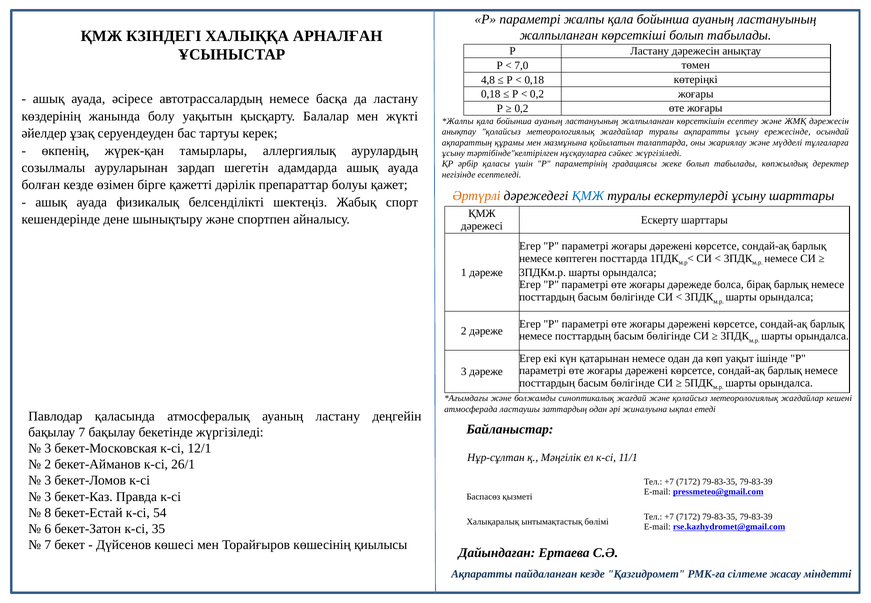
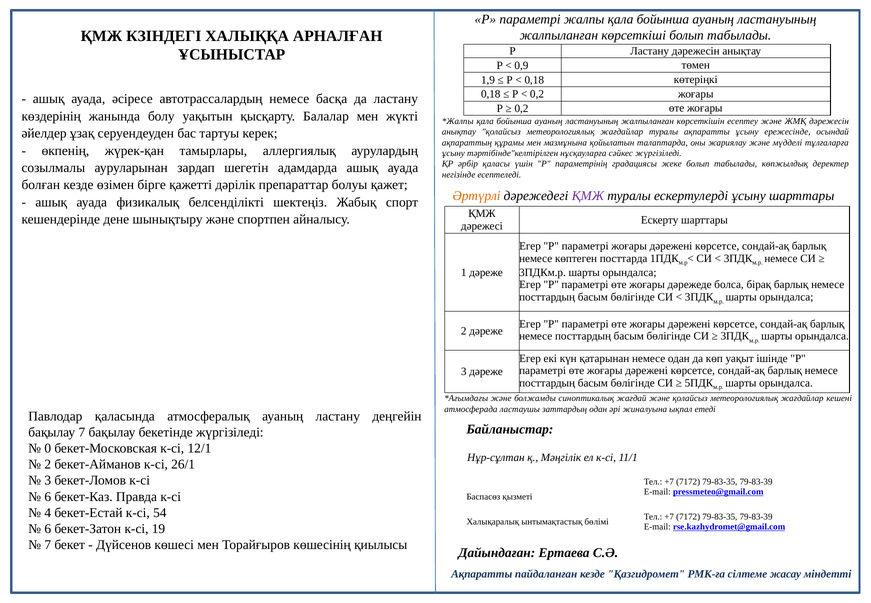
7,0: 7,0 -> 0,9 (521, 66)
4,8: 4,8 -> 1,9 (488, 80)
ҚМЖ colour: blue -> purple (588, 196)
3: 3 -> 0 (48, 448)
3: 3 -> 6 (48, 497)
8: 8 -> 4 (48, 513)
35: 35 -> 19 (158, 529)
